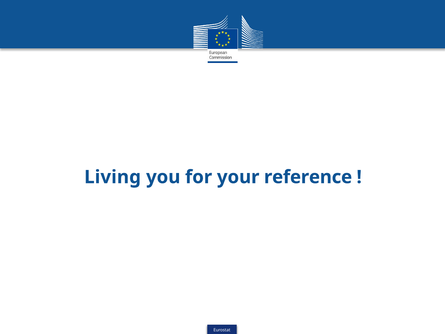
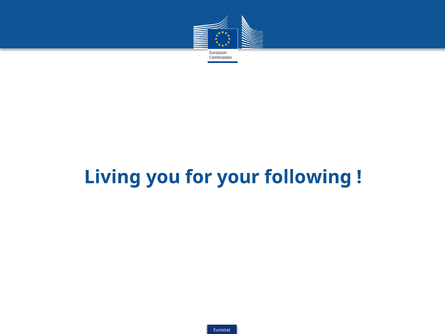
reference: reference -> following (308, 177)
